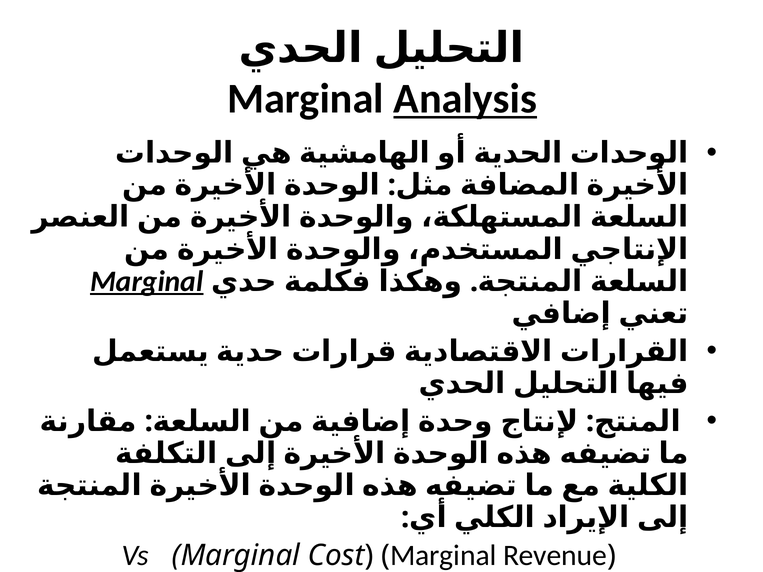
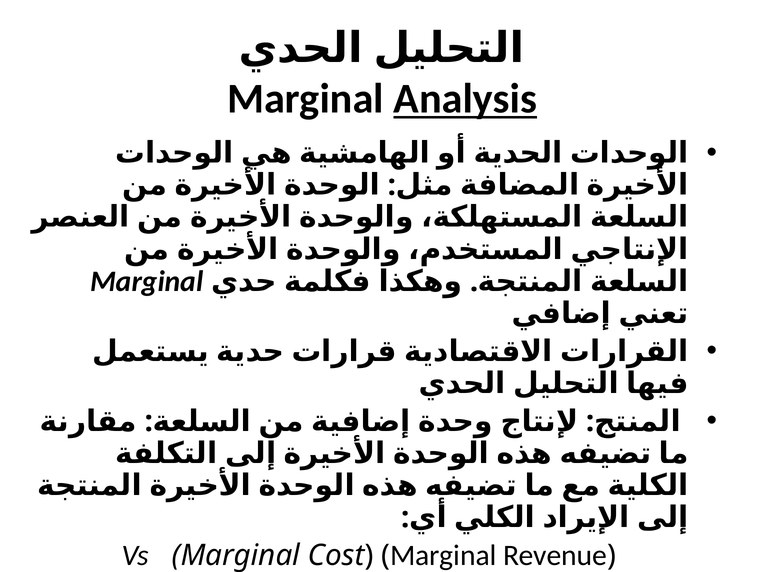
Marginal underline: present -> none (147, 281)
